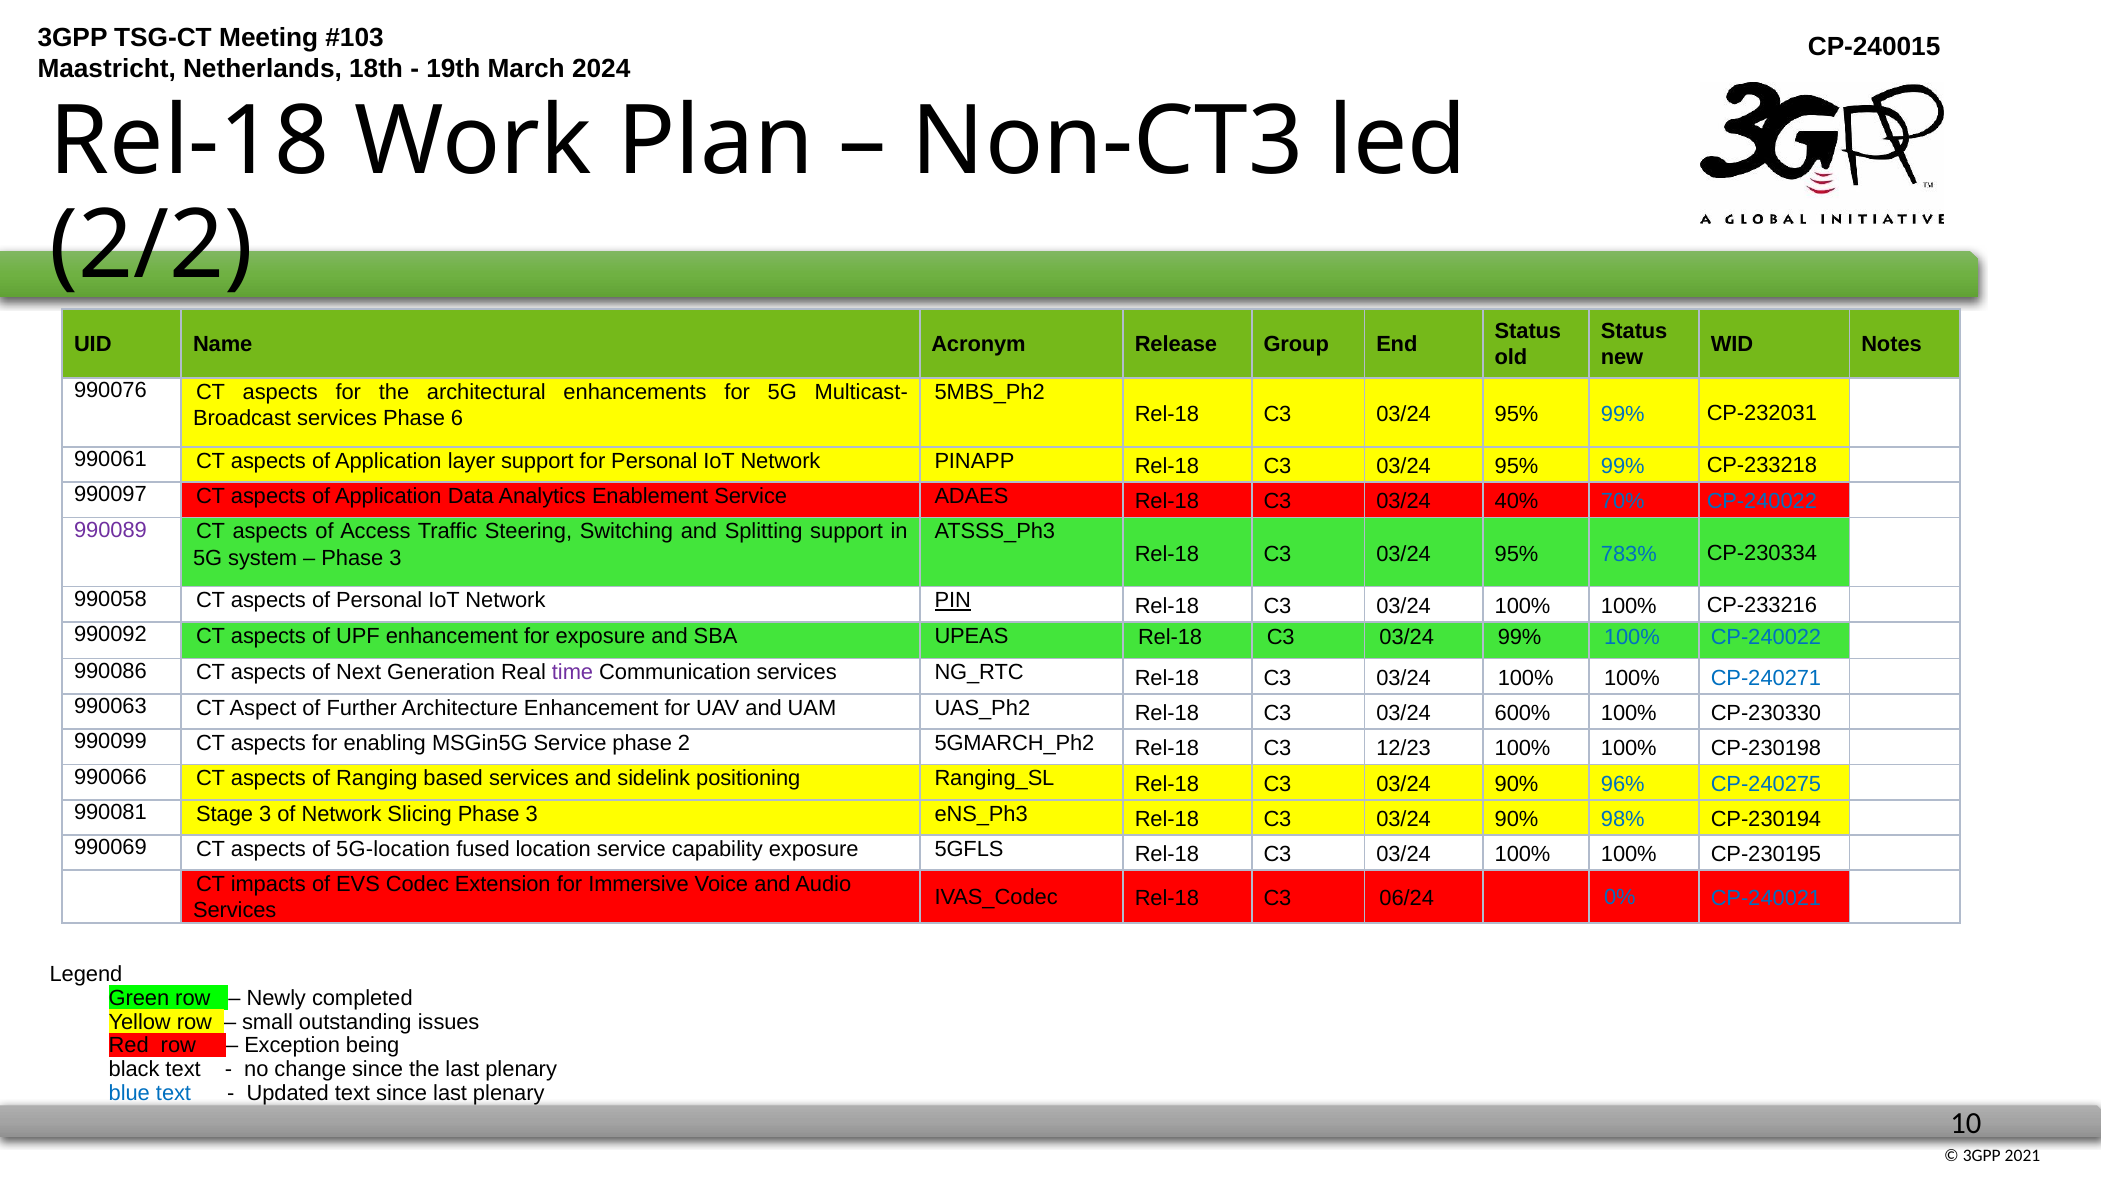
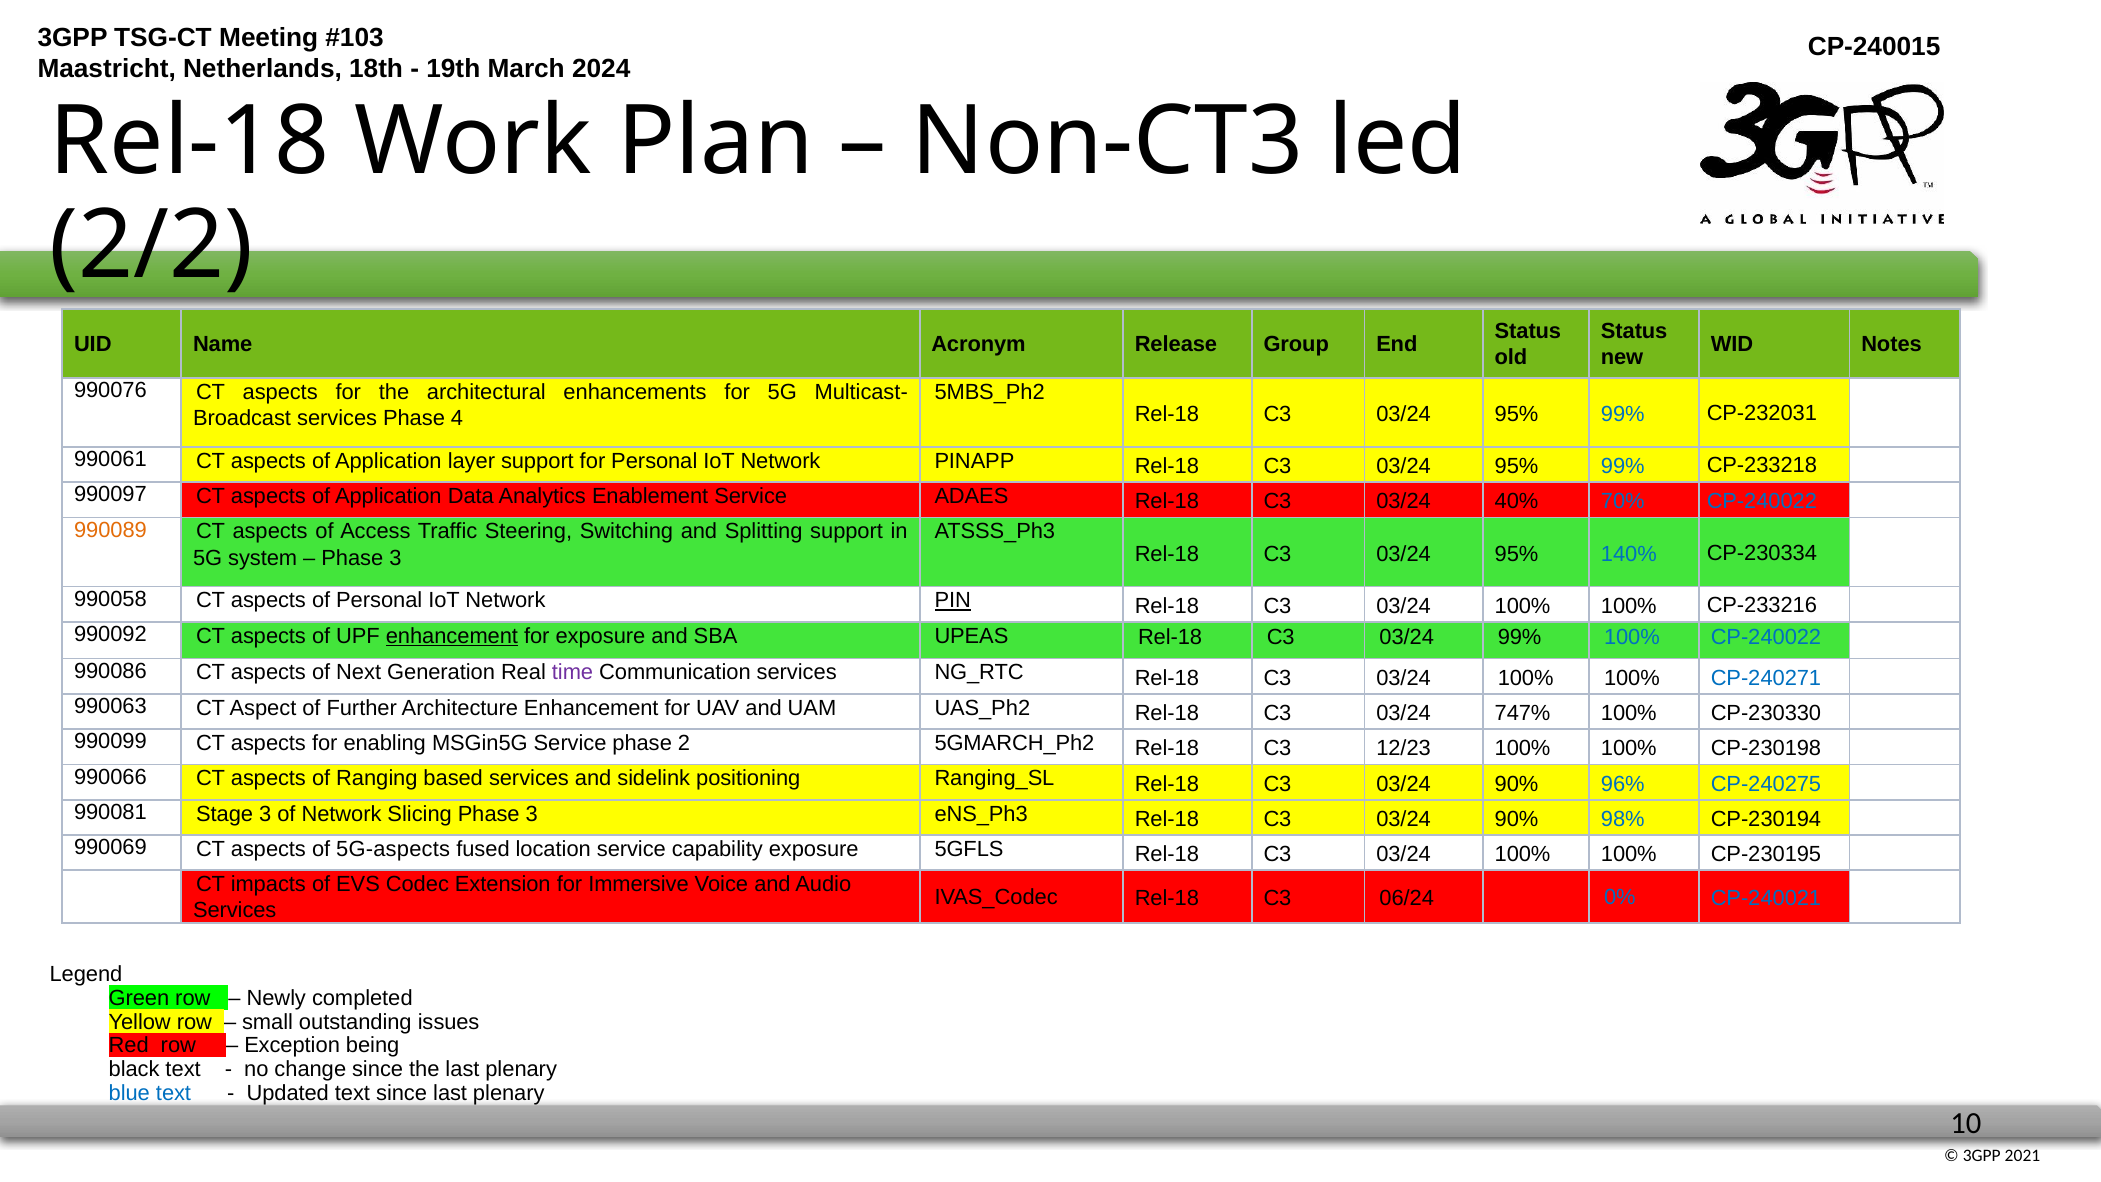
6: 6 -> 4 (457, 418)
990089 colour: purple -> orange (110, 530)
783%: 783% -> 140% (1629, 554)
enhancement underline: none -> present (452, 636)
600%: 600% -> 747% (1523, 713)
5G-location: 5G-location -> 5G-aspects (393, 849)
